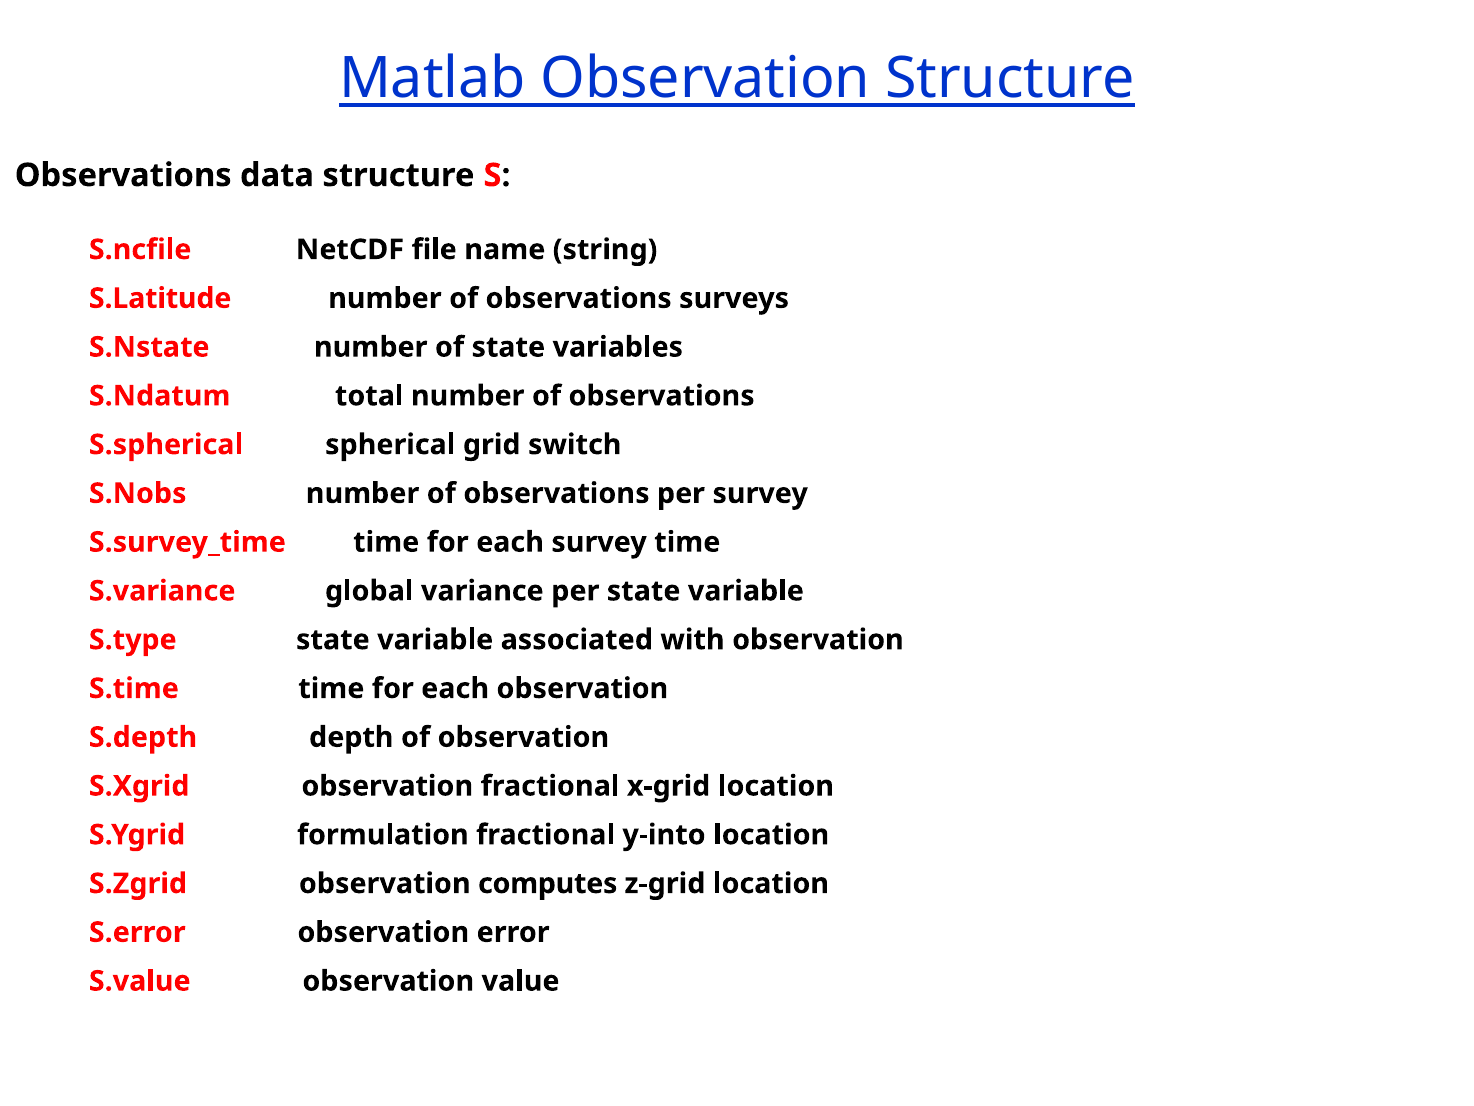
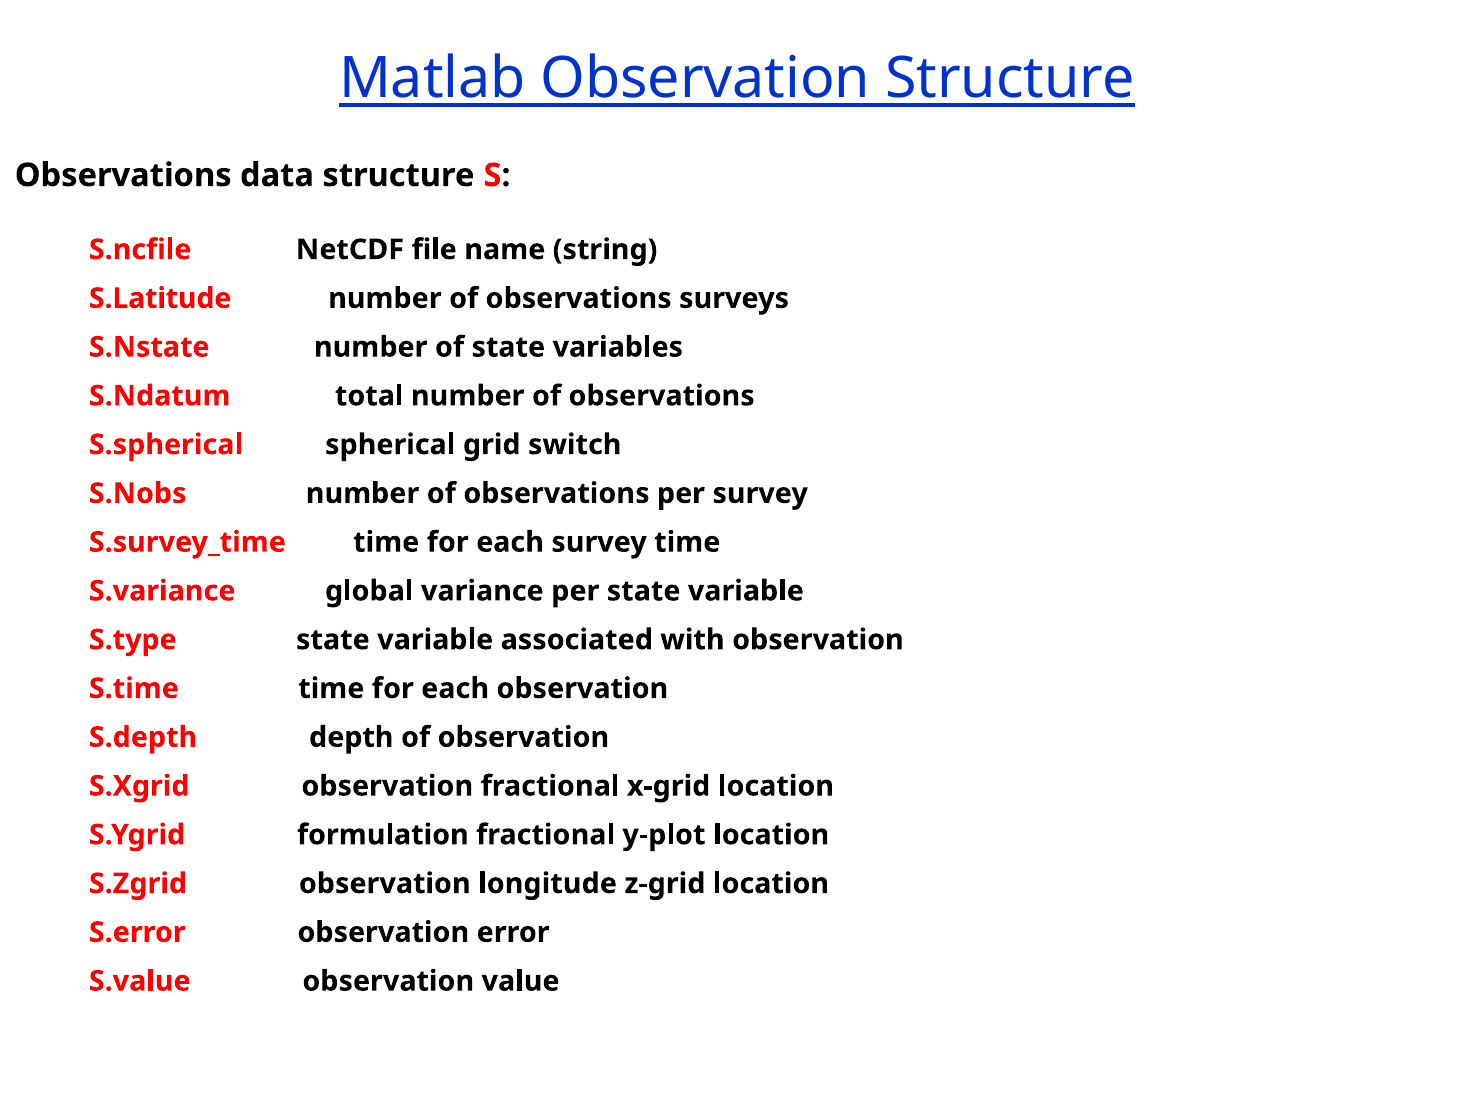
y-into: y-into -> y-plot (664, 834)
computes: computes -> longitude (548, 883)
